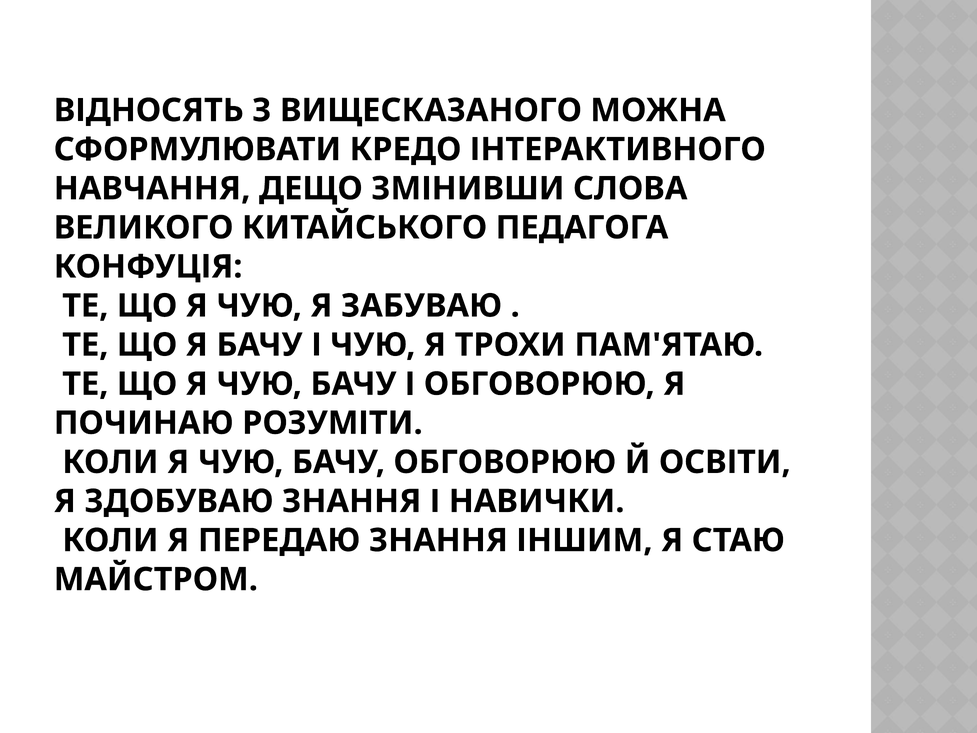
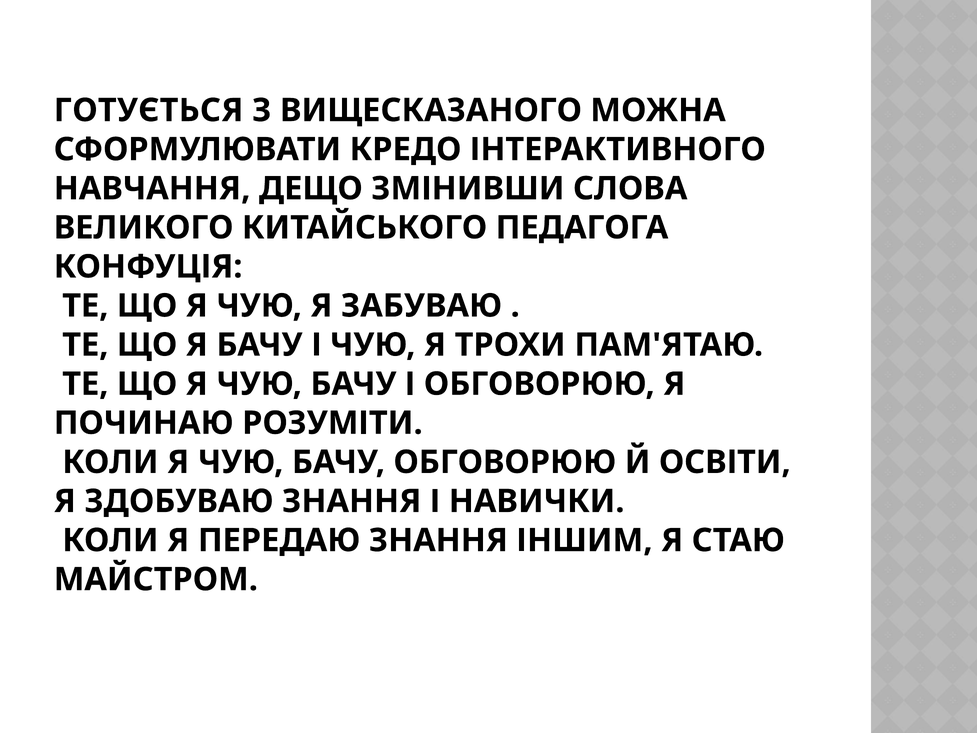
ВІДНОСЯТЬ: ВІДНОСЯТЬ -> ГОТУЄТЬСЯ (149, 110)
